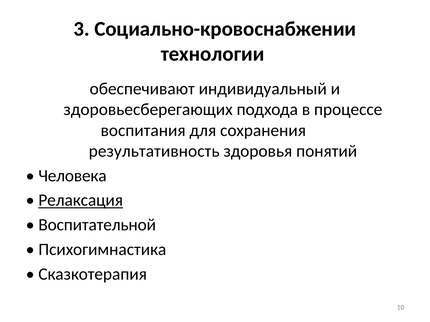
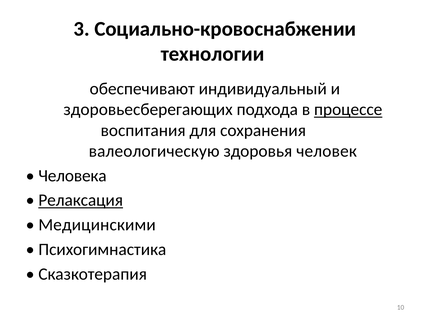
процессе underline: none -> present (348, 110)
результативность: результативность -> валеологическую (154, 151)
понятий: понятий -> человек (327, 151)
Воспитательной: Воспитательной -> Медицинскими (97, 225)
